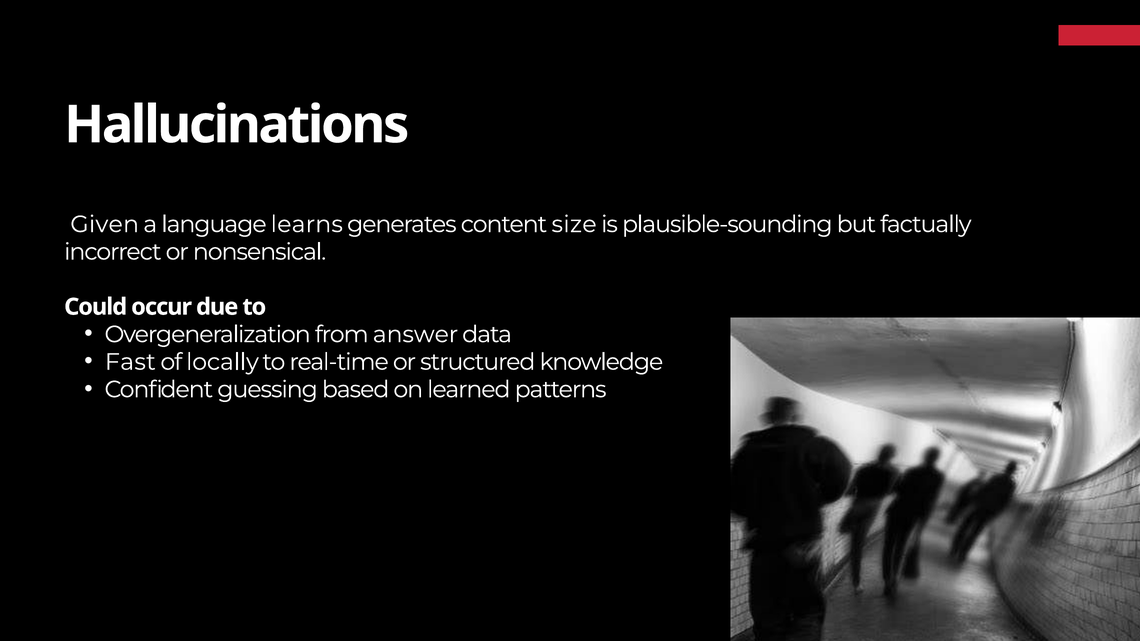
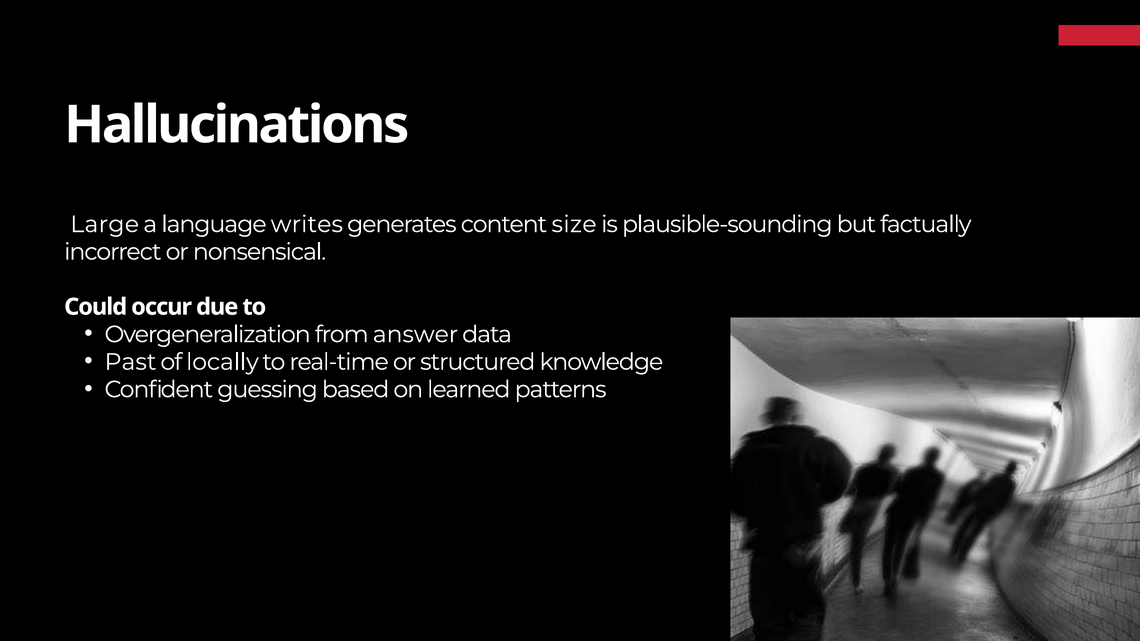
Given: Given -> Large (105, 224)
learns: learns -> writes (307, 224)
Fast: Fast -> Past (130, 362)
